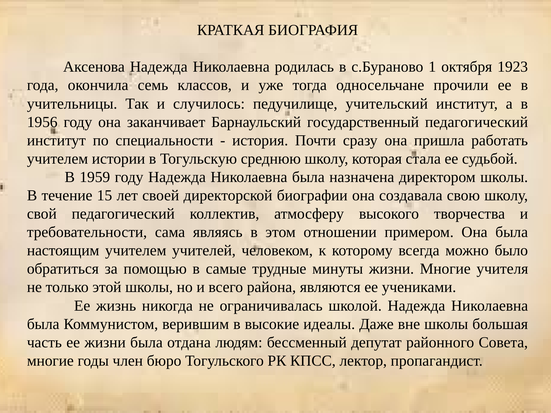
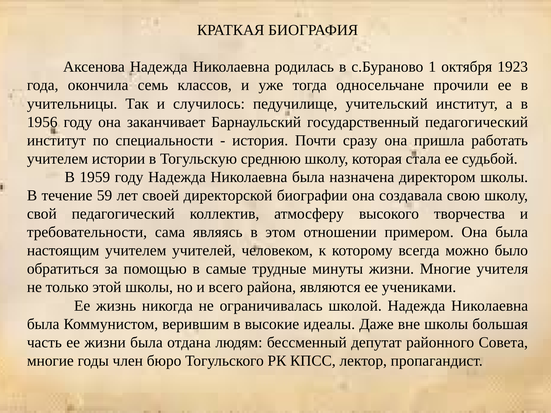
15: 15 -> 59 (105, 196)
